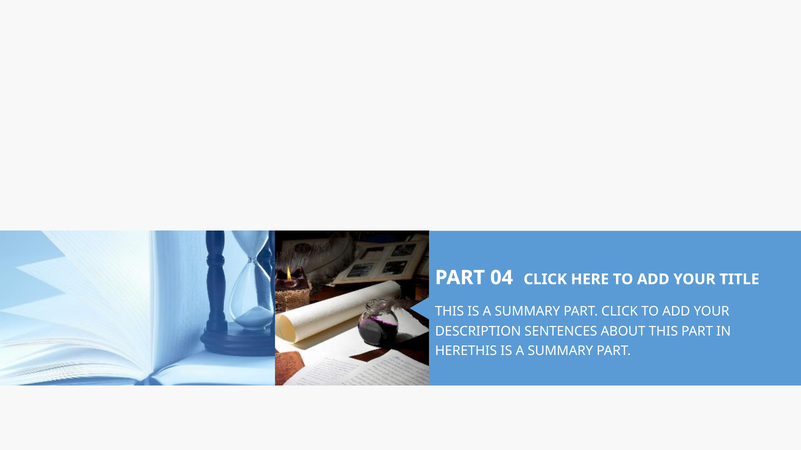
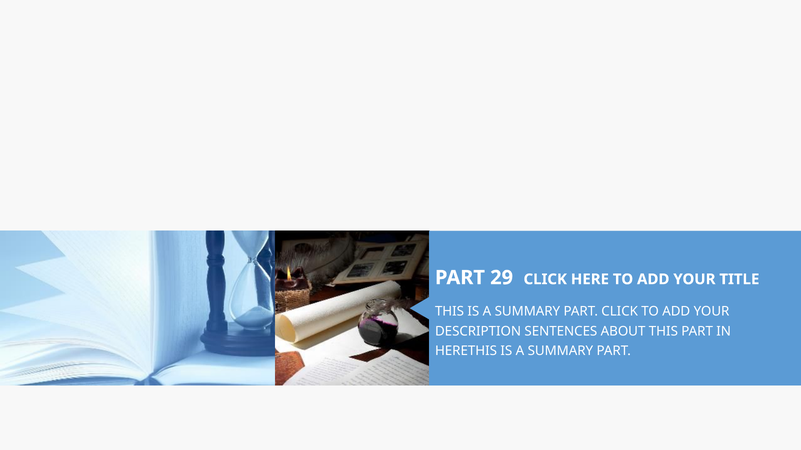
04: 04 -> 29 (502, 278)
